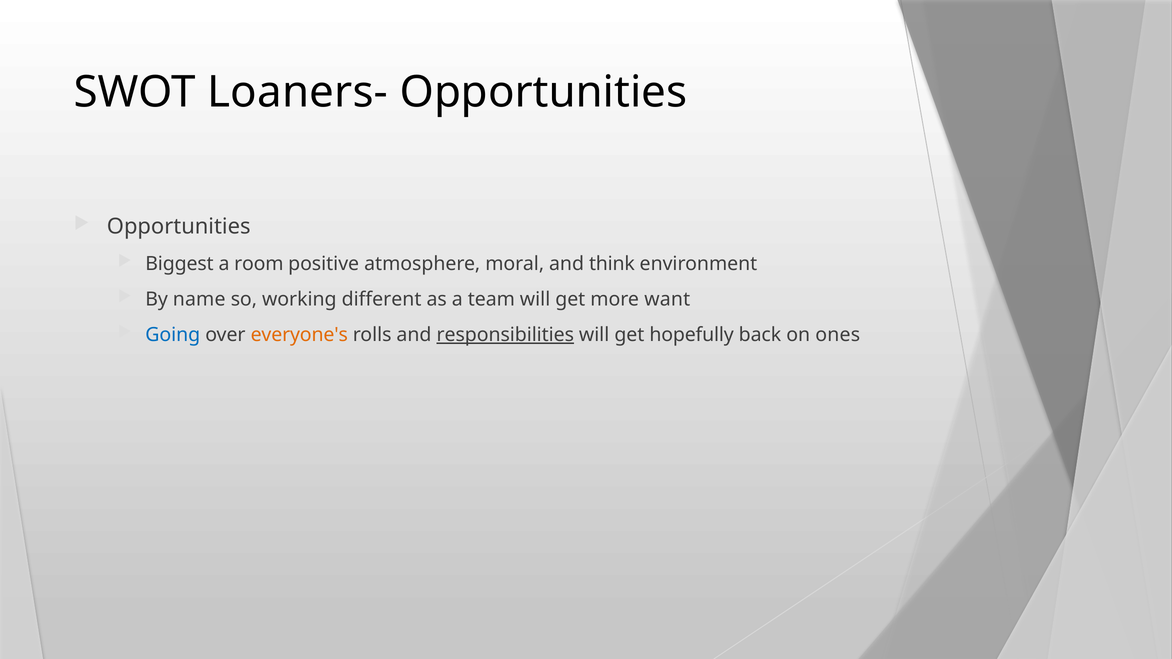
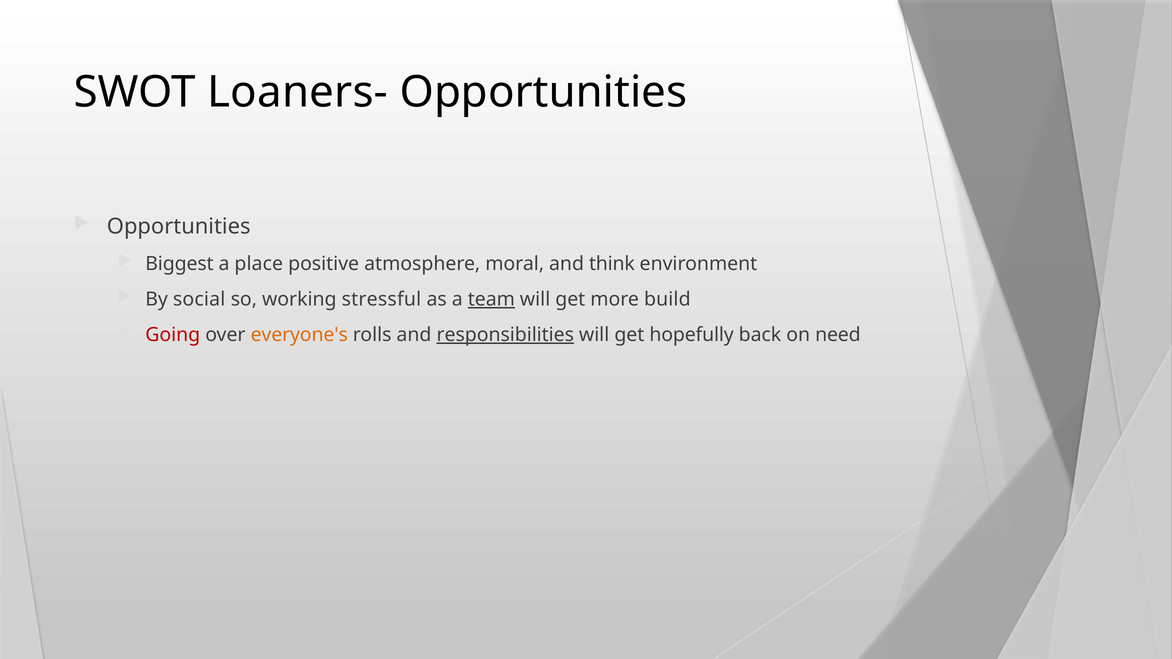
room: room -> place (259, 264)
name: name -> social (199, 299)
different: different -> stressful (381, 299)
team underline: none -> present (491, 299)
want: want -> build (667, 299)
Going colour: blue -> red (173, 335)
ones: ones -> need (838, 335)
